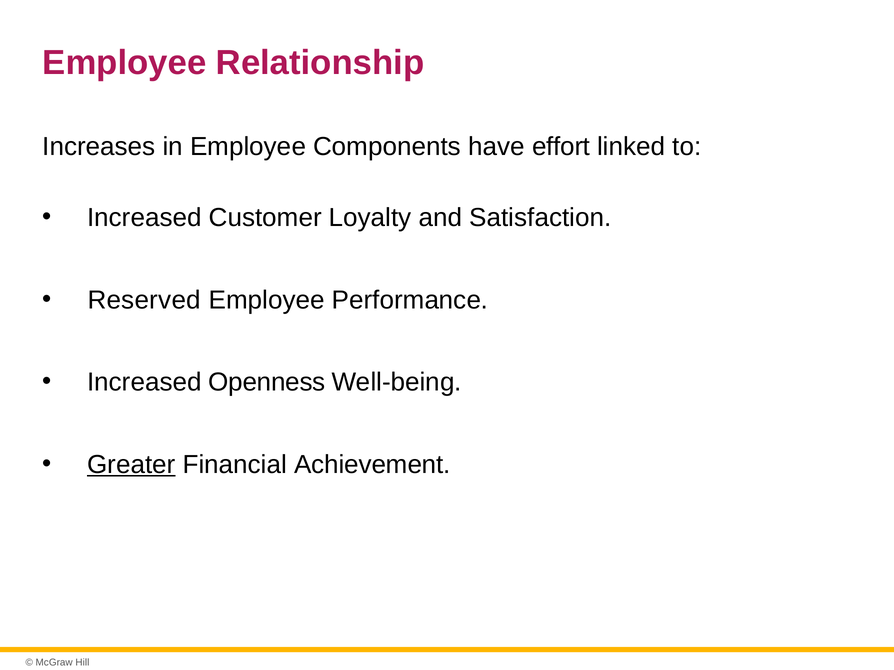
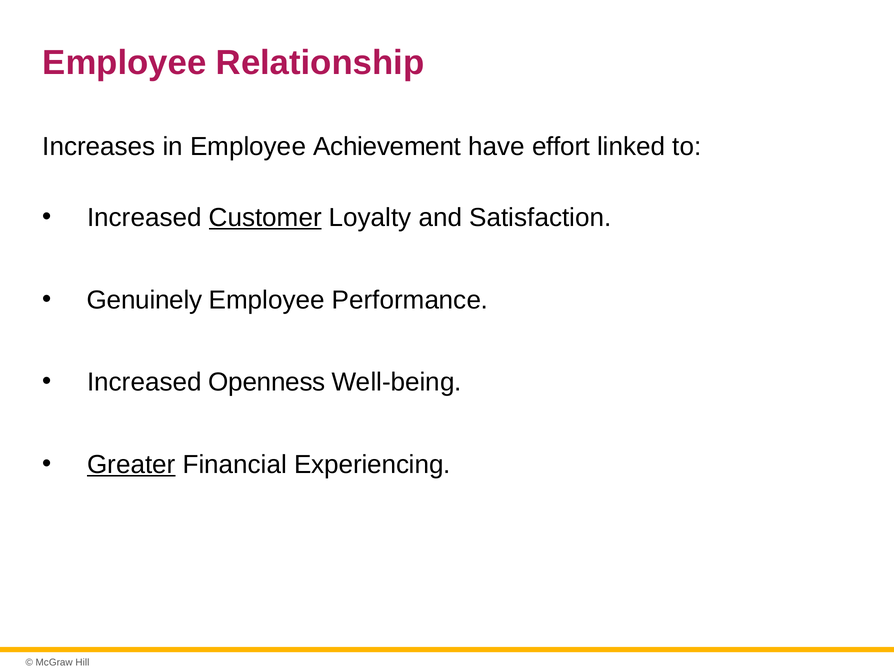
Components: Components -> Achievement (387, 147)
Customer underline: none -> present (265, 218)
Reserved: Reserved -> Genuinely (145, 300)
Achievement: Achievement -> Experiencing (372, 465)
